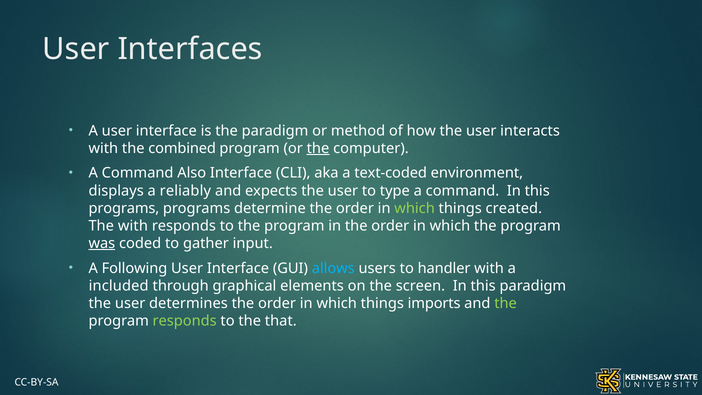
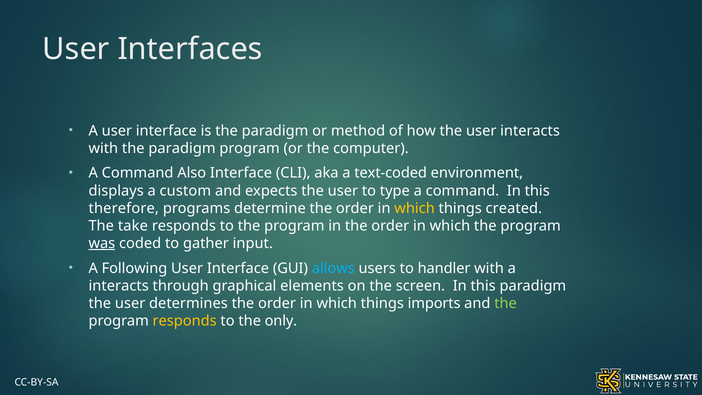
with the combined: combined -> paradigm (182, 148)
the underline: present -> none (318, 148)
reliably: reliably -> custom (185, 191)
programs: programs -> therefore (124, 208)
which colour: light green -> yellow (415, 208)
The with: with -> take (133, 226)
included: included -> interacts (119, 286)
responds colour: light green -> yellow (185, 321)
that: that -> only (281, 321)
